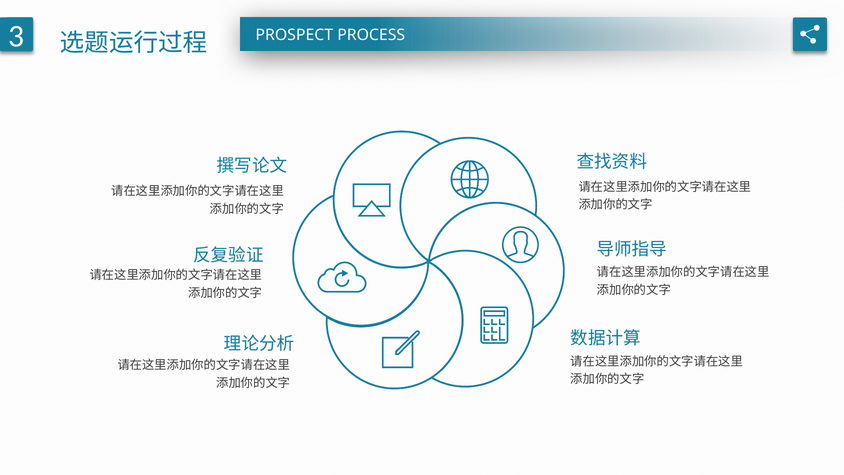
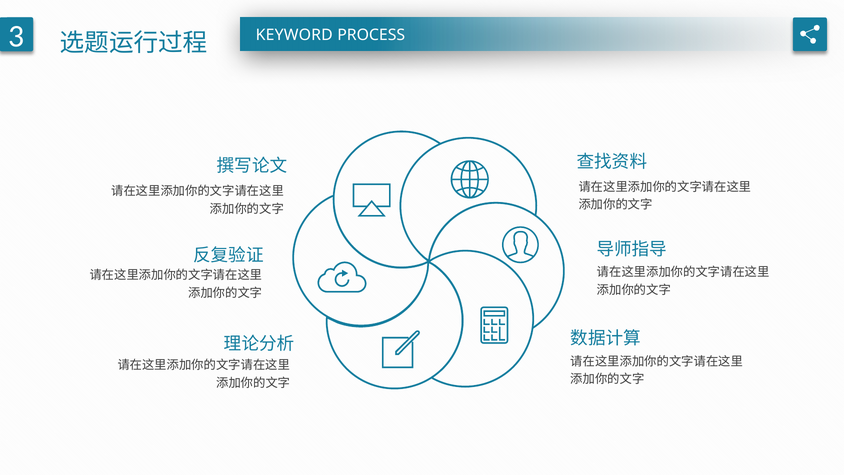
PROSPECT: PROSPECT -> KEYWORD (294, 35)
